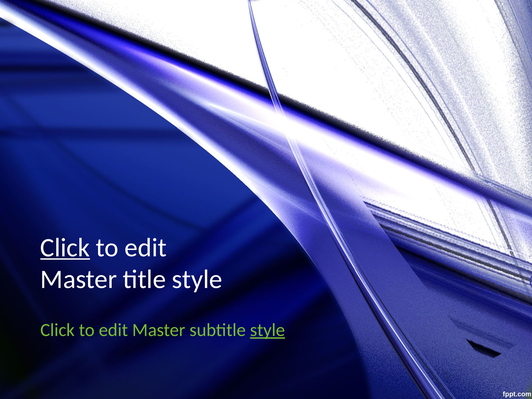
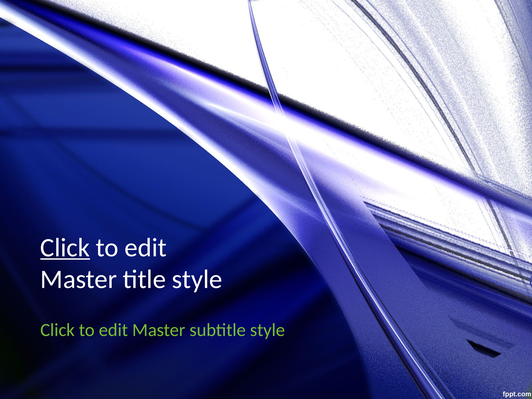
style underline: present -> none (267, 330)
